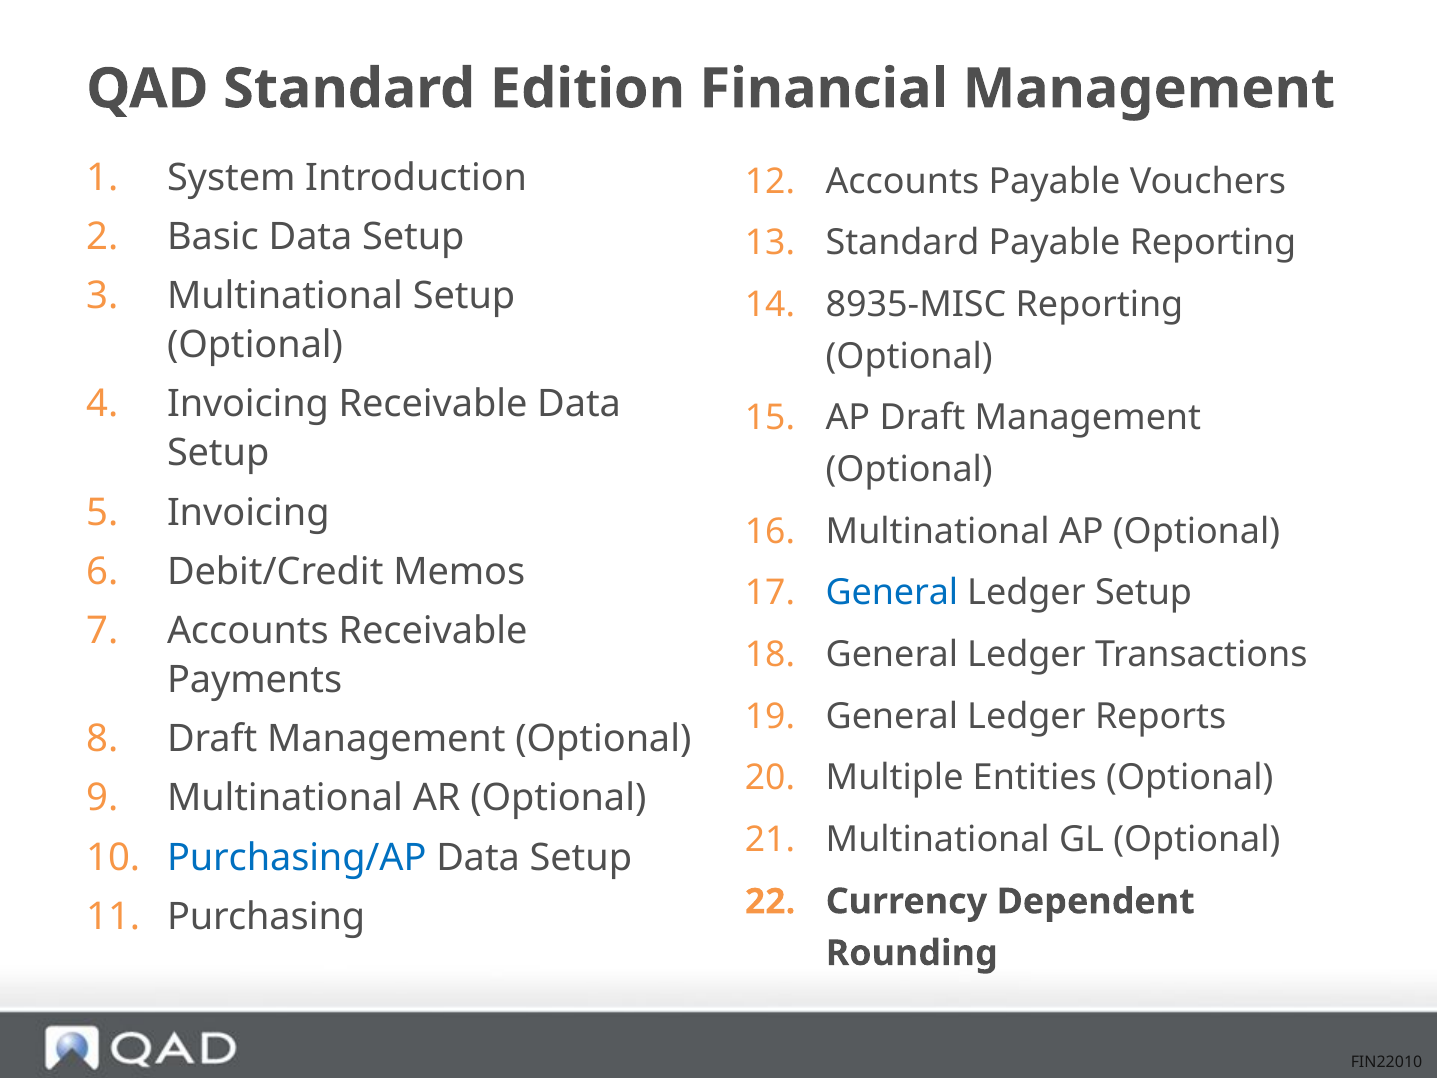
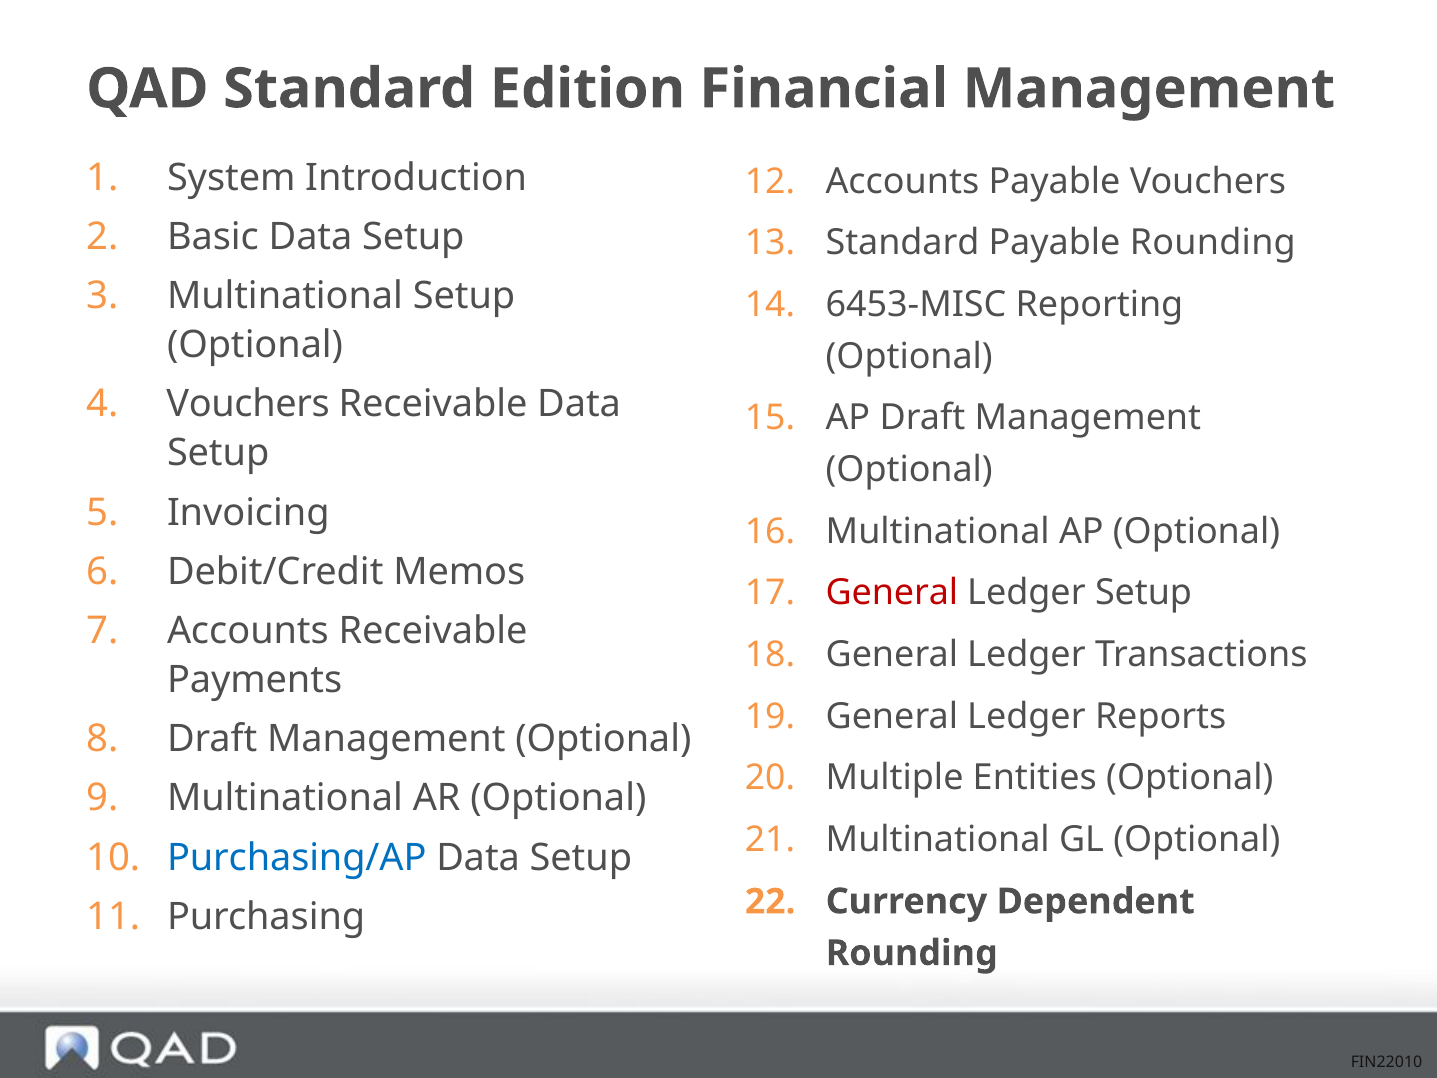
Payable Reporting: Reporting -> Rounding (1213, 243)
8935-MISC: 8935-MISC -> 6453-MISC (916, 305)
Invoicing: Invoicing -> Vouchers (248, 404)
General colour: blue -> red (892, 593)
